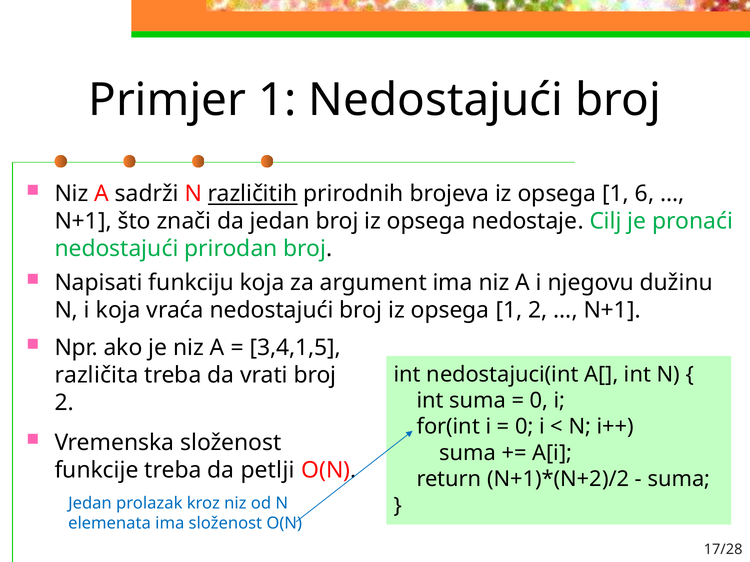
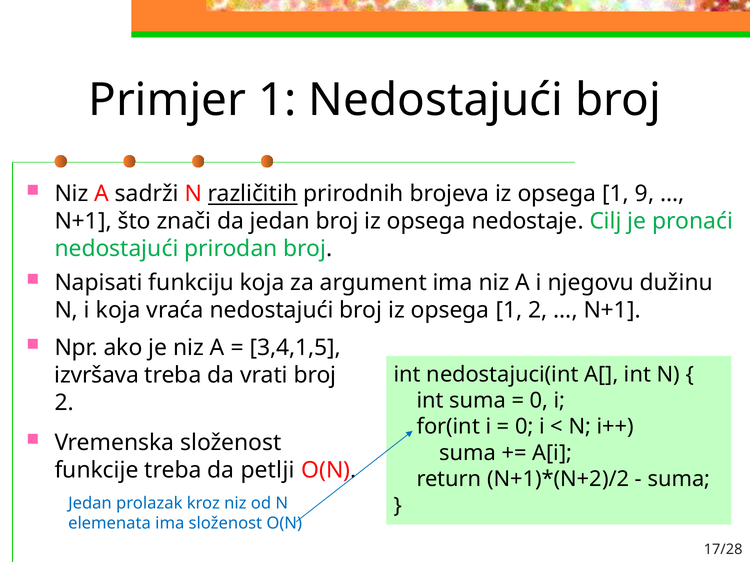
6: 6 -> 9 (645, 194)
različita: različita -> izvršava (97, 376)
